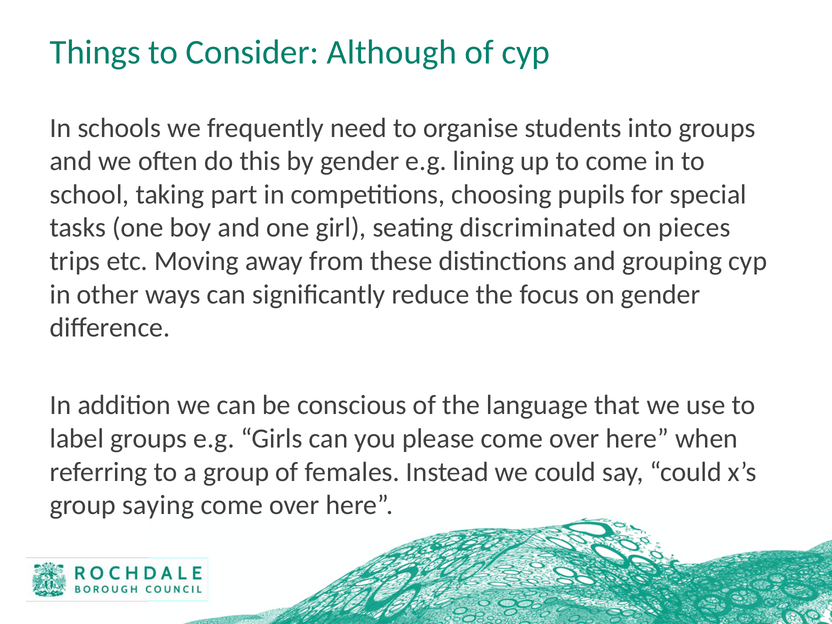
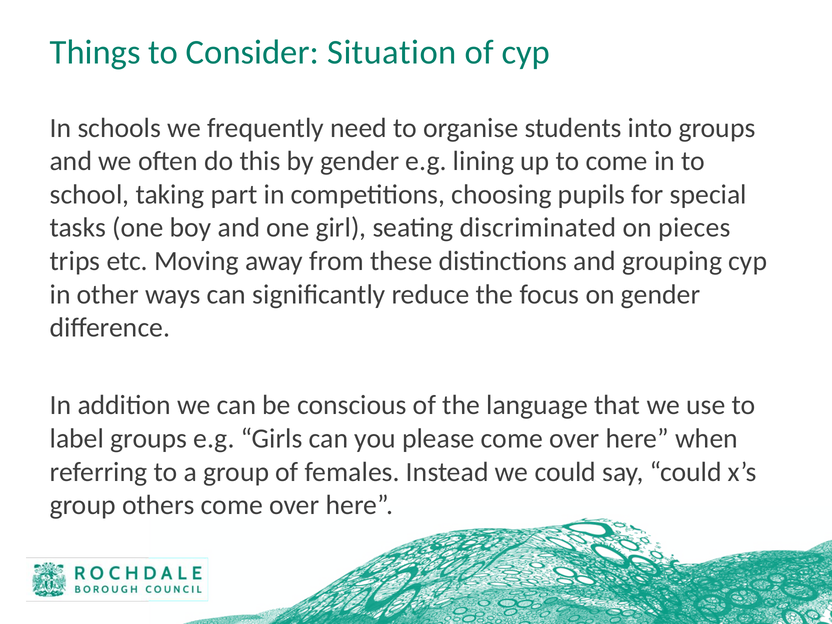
Although: Although -> Situation (392, 52)
saying: saying -> others (158, 505)
